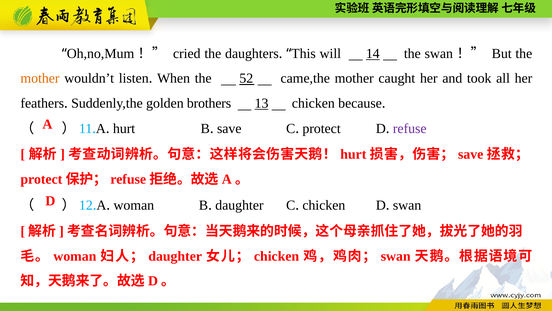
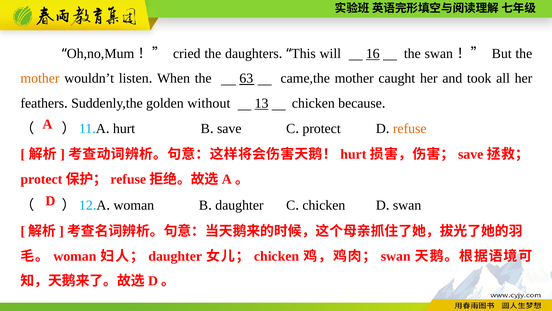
14: 14 -> 16 (373, 53)
52: 52 -> 63 (246, 78)
brothers: brothers -> without (209, 103)
refuse colour: purple -> orange (410, 128)
